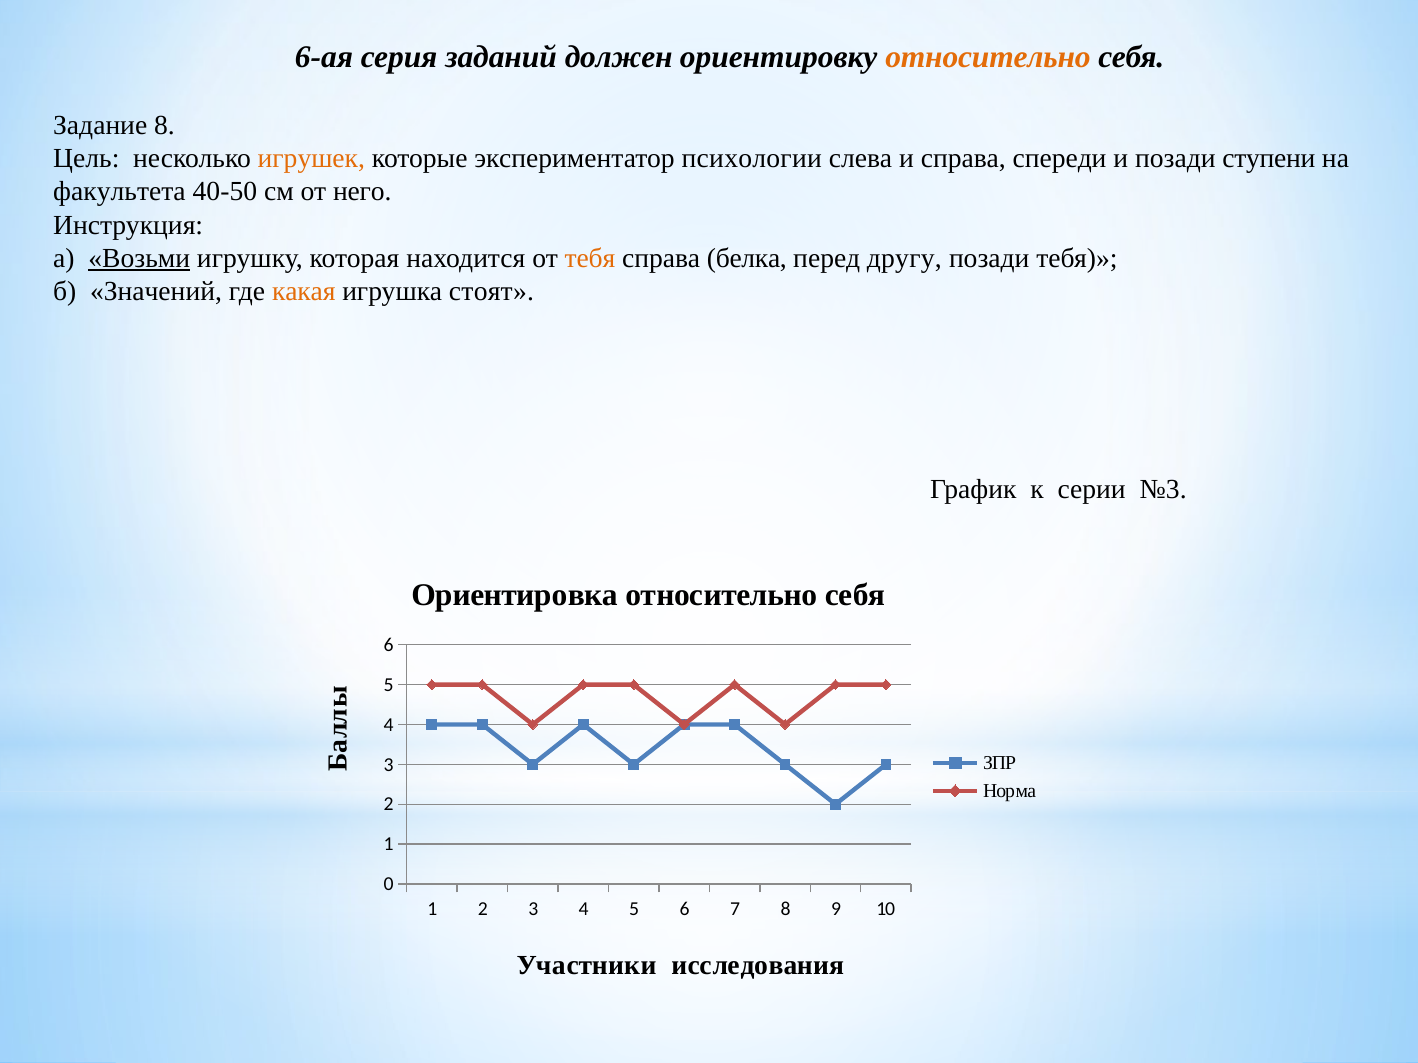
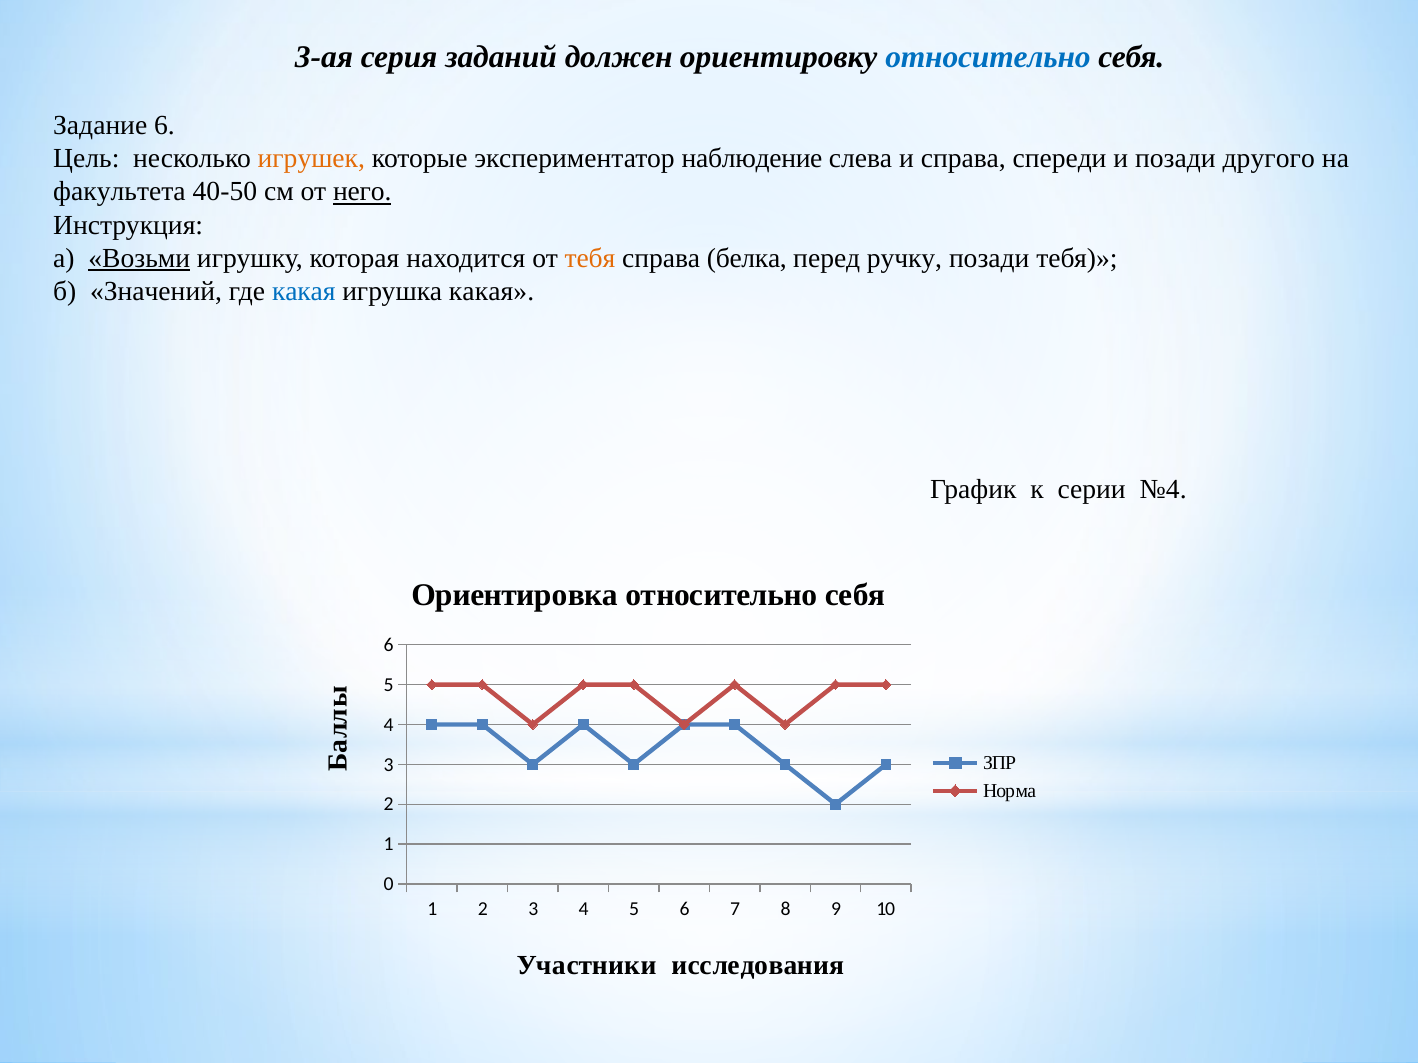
6-ая: 6-ая -> 3-ая (324, 57)
относительно colour: orange -> blue (988, 57)
Задание 8: 8 -> 6 (165, 126)
психологии: психологии -> наблюдение (752, 159)
ступени: ступени -> другого (1269, 159)
него underline: none -> present (362, 192)
другу: другу -> ручку (904, 258)
какая colour: orange -> blue (304, 291)
игрушка стоят: стоят -> какая (492, 291)
№3: №3 -> №4 (1163, 490)
